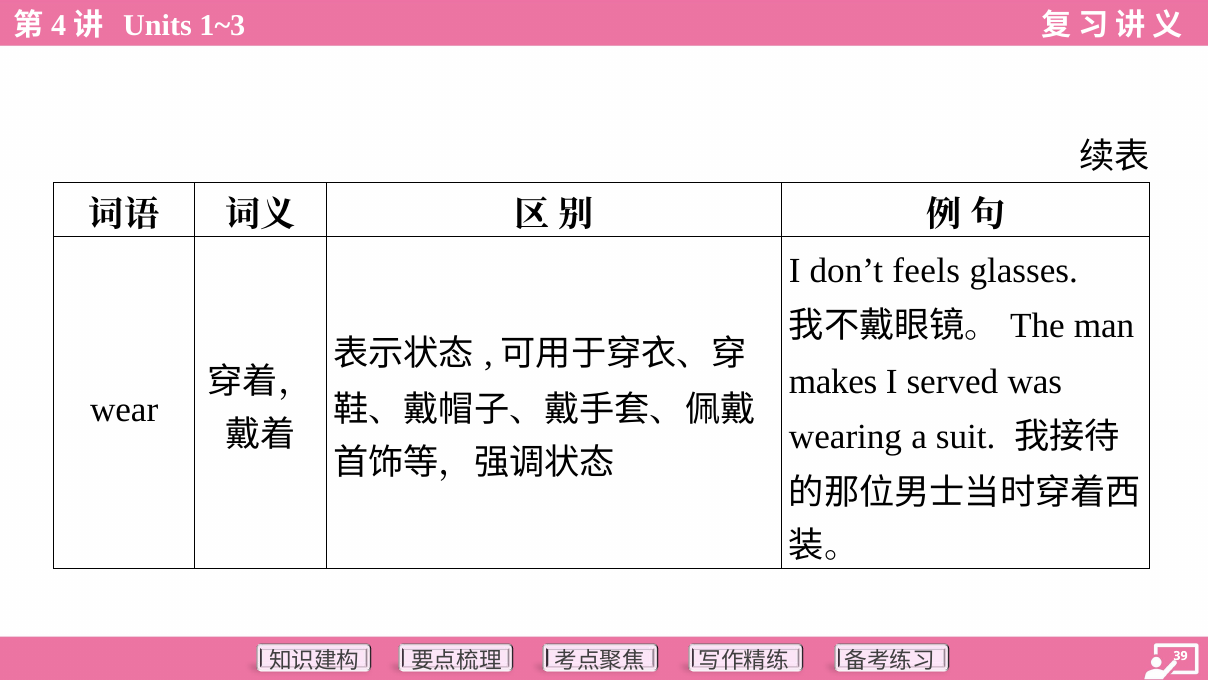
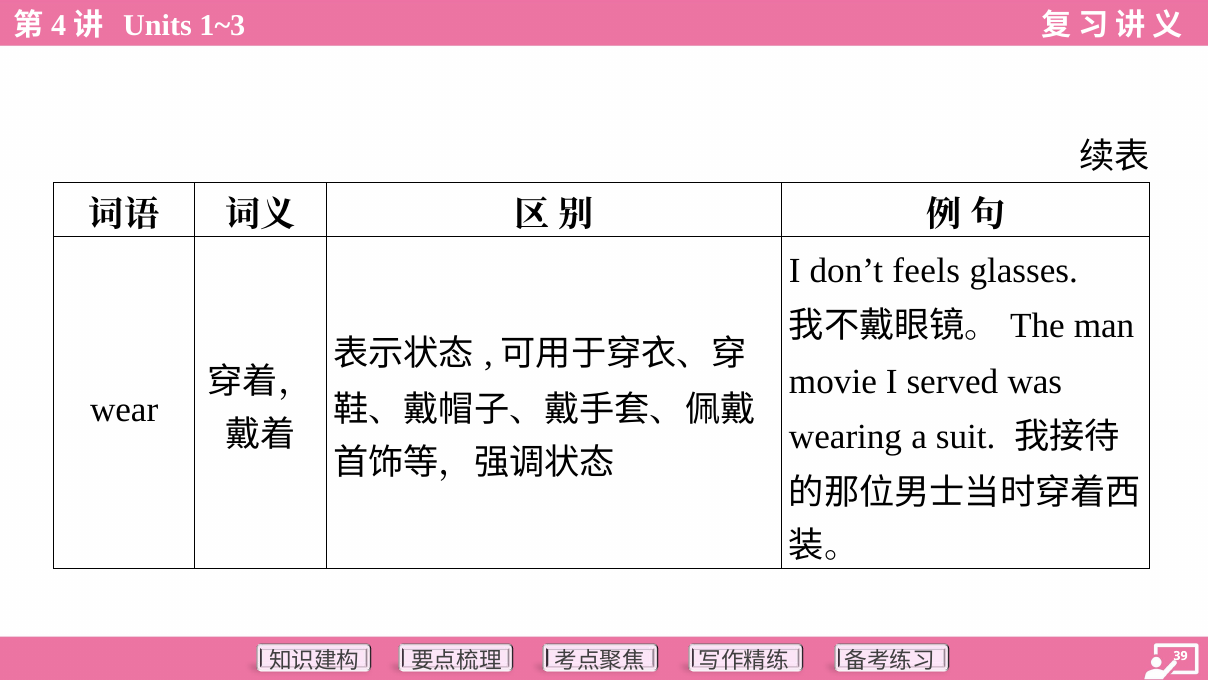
makes: makes -> movie (833, 381)
